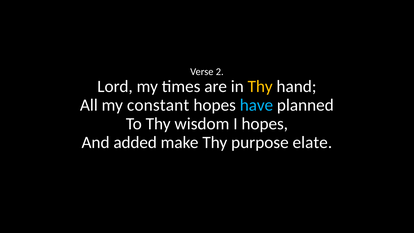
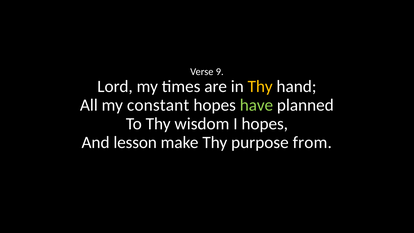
2: 2 -> 9 (220, 72)
have colour: light blue -> light green (256, 105)
added: added -> lesson (135, 142)
elate: elate -> from (312, 142)
